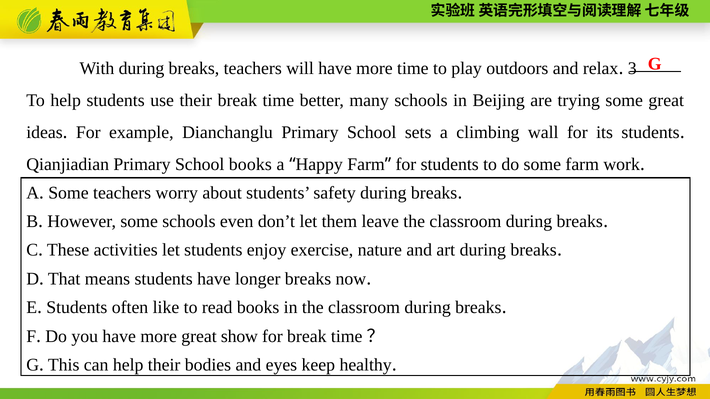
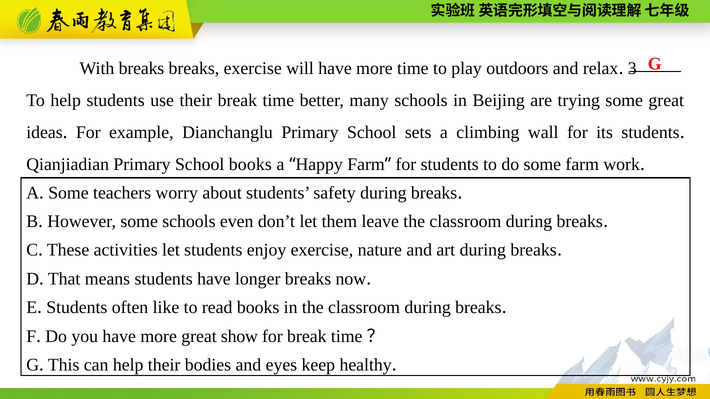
With during: during -> breaks (142, 69)
breaks teachers: teachers -> exercise (253, 69)
